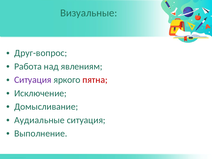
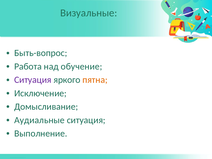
Друг-вопрос: Друг-вопрос -> Быть-вопрос (41, 53)
явлениям: явлениям -> обучение (82, 66)
пятна colour: red -> orange (95, 80)
